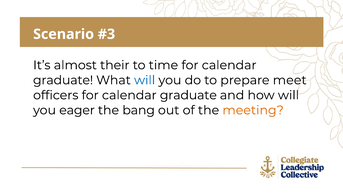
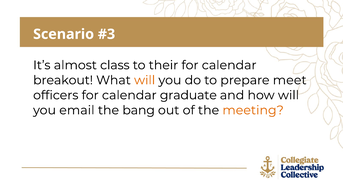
their: their -> class (115, 65)
time: time -> their (163, 65)
graduate: graduate -> breakout (63, 80)
will colour: blue -> orange (145, 80)
eager: eager -> email (77, 110)
